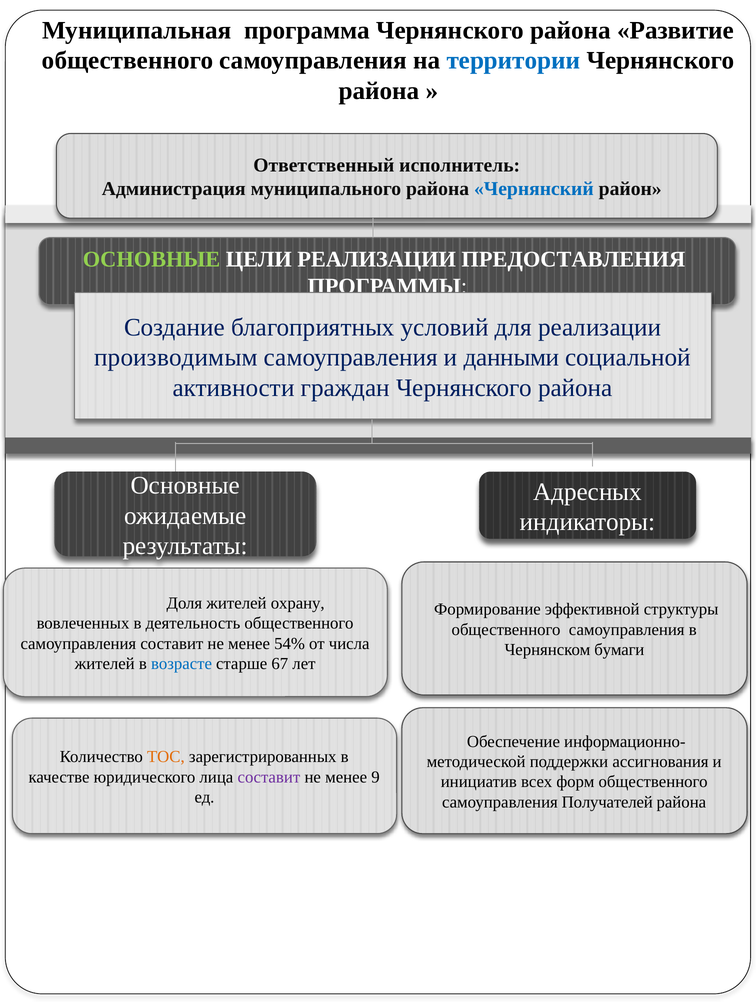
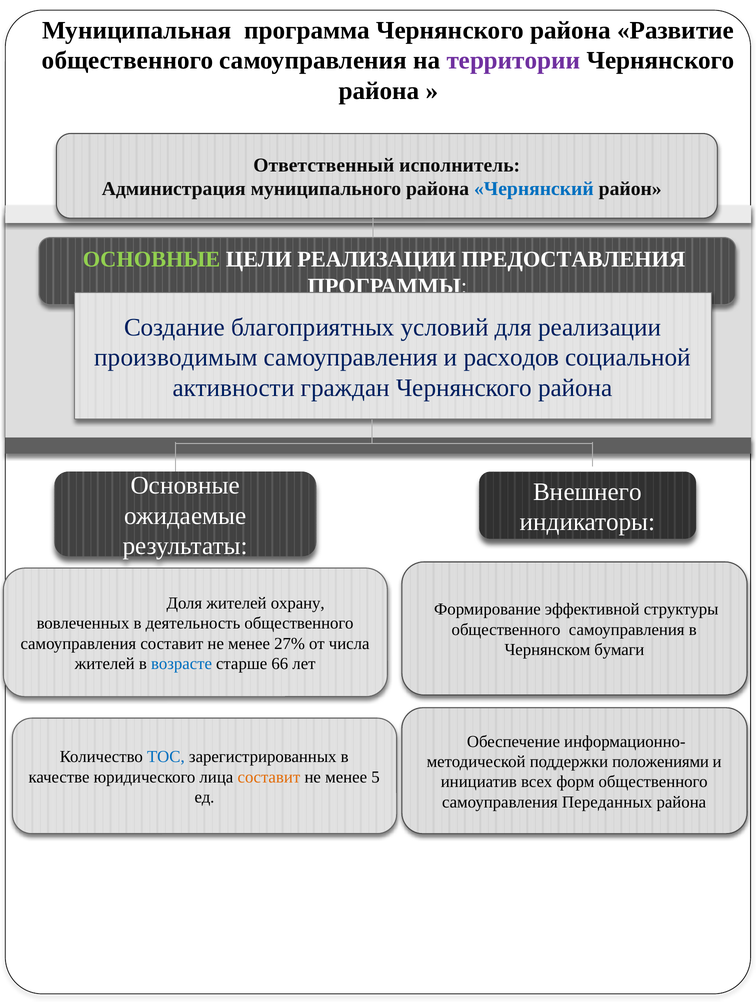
территории colour: blue -> purple (513, 61)
данными: данными -> расходов (511, 358)
Адресных: Адресных -> Внешнего (588, 492)
54%: 54% -> 27% (290, 644)
67: 67 -> 66 (280, 664)
ТОС colour: orange -> blue (166, 757)
ассигнования: ассигнования -> положениями (661, 762)
составит colour: purple -> orange (269, 777)
9: 9 -> 5 (376, 777)
Получателей: Получателей -> Переданных (607, 802)
